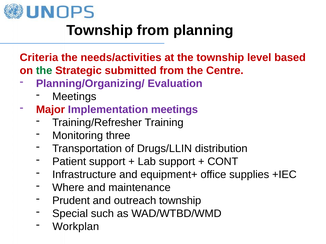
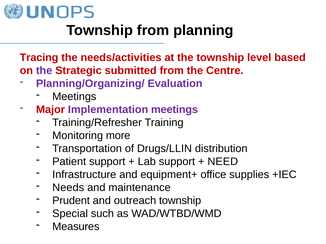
Criteria: Criteria -> Tracing (39, 58)
the colour: green -> purple (44, 71)
three: three -> more (118, 136)
CONT: CONT -> NEED (223, 162)
Where: Where -> Needs (68, 188)
Workplan: Workplan -> Measures (76, 227)
